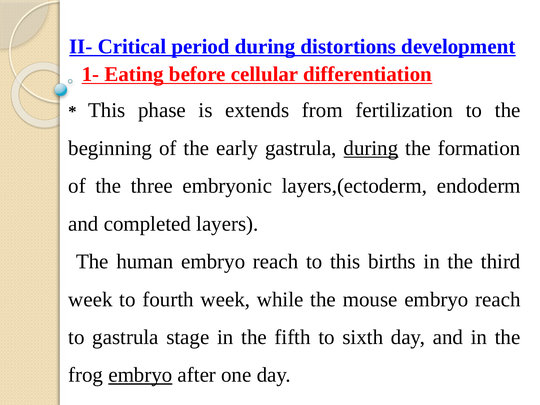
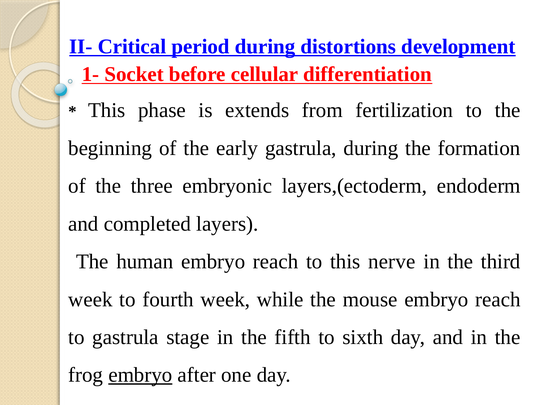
Eating: Eating -> Socket (134, 74)
during underline: present -> none (371, 148)
births: births -> nerve (392, 262)
